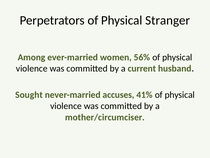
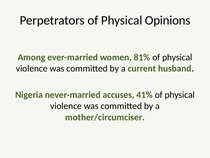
Stranger: Stranger -> Opinions (168, 20)
56%: 56% -> 81% (142, 57)
Sought: Sought -> Nigeria (29, 94)
